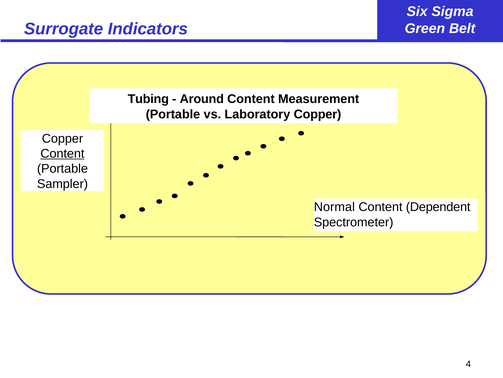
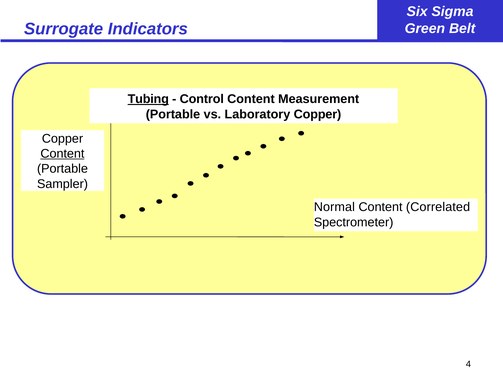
Tubing underline: none -> present (148, 99)
Around: Around -> Control (202, 99)
Dependent: Dependent -> Correlated (438, 207)
